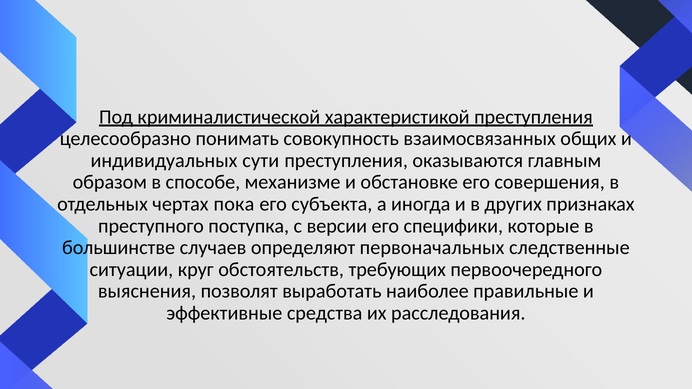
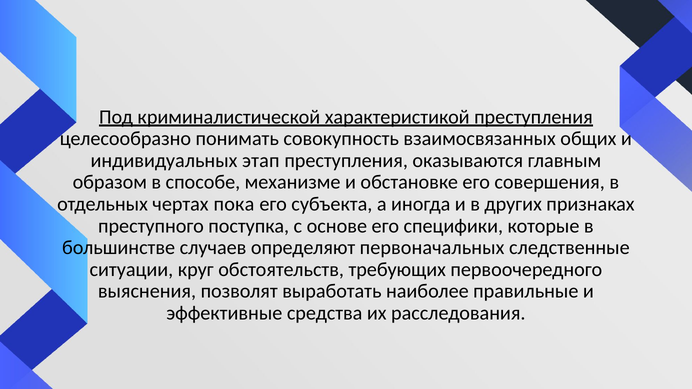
сути: сути -> этап (261, 161)
версии: версии -> основе (337, 226)
